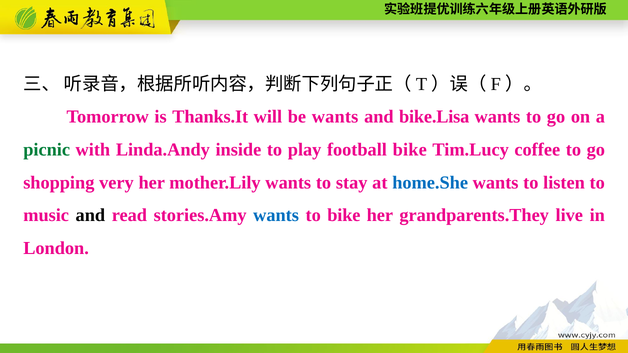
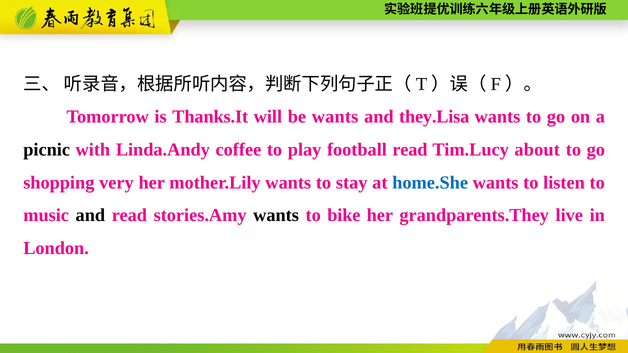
bike.Lisa: bike.Lisa -> they.Lisa (434, 117)
picnic colour: green -> black (47, 150)
inside: inside -> coffee (238, 150)
football bike: bike -> read (410, 150)
coffee: coffee -> about (537, 150)
wants colour: blue -> black (276, 216)
